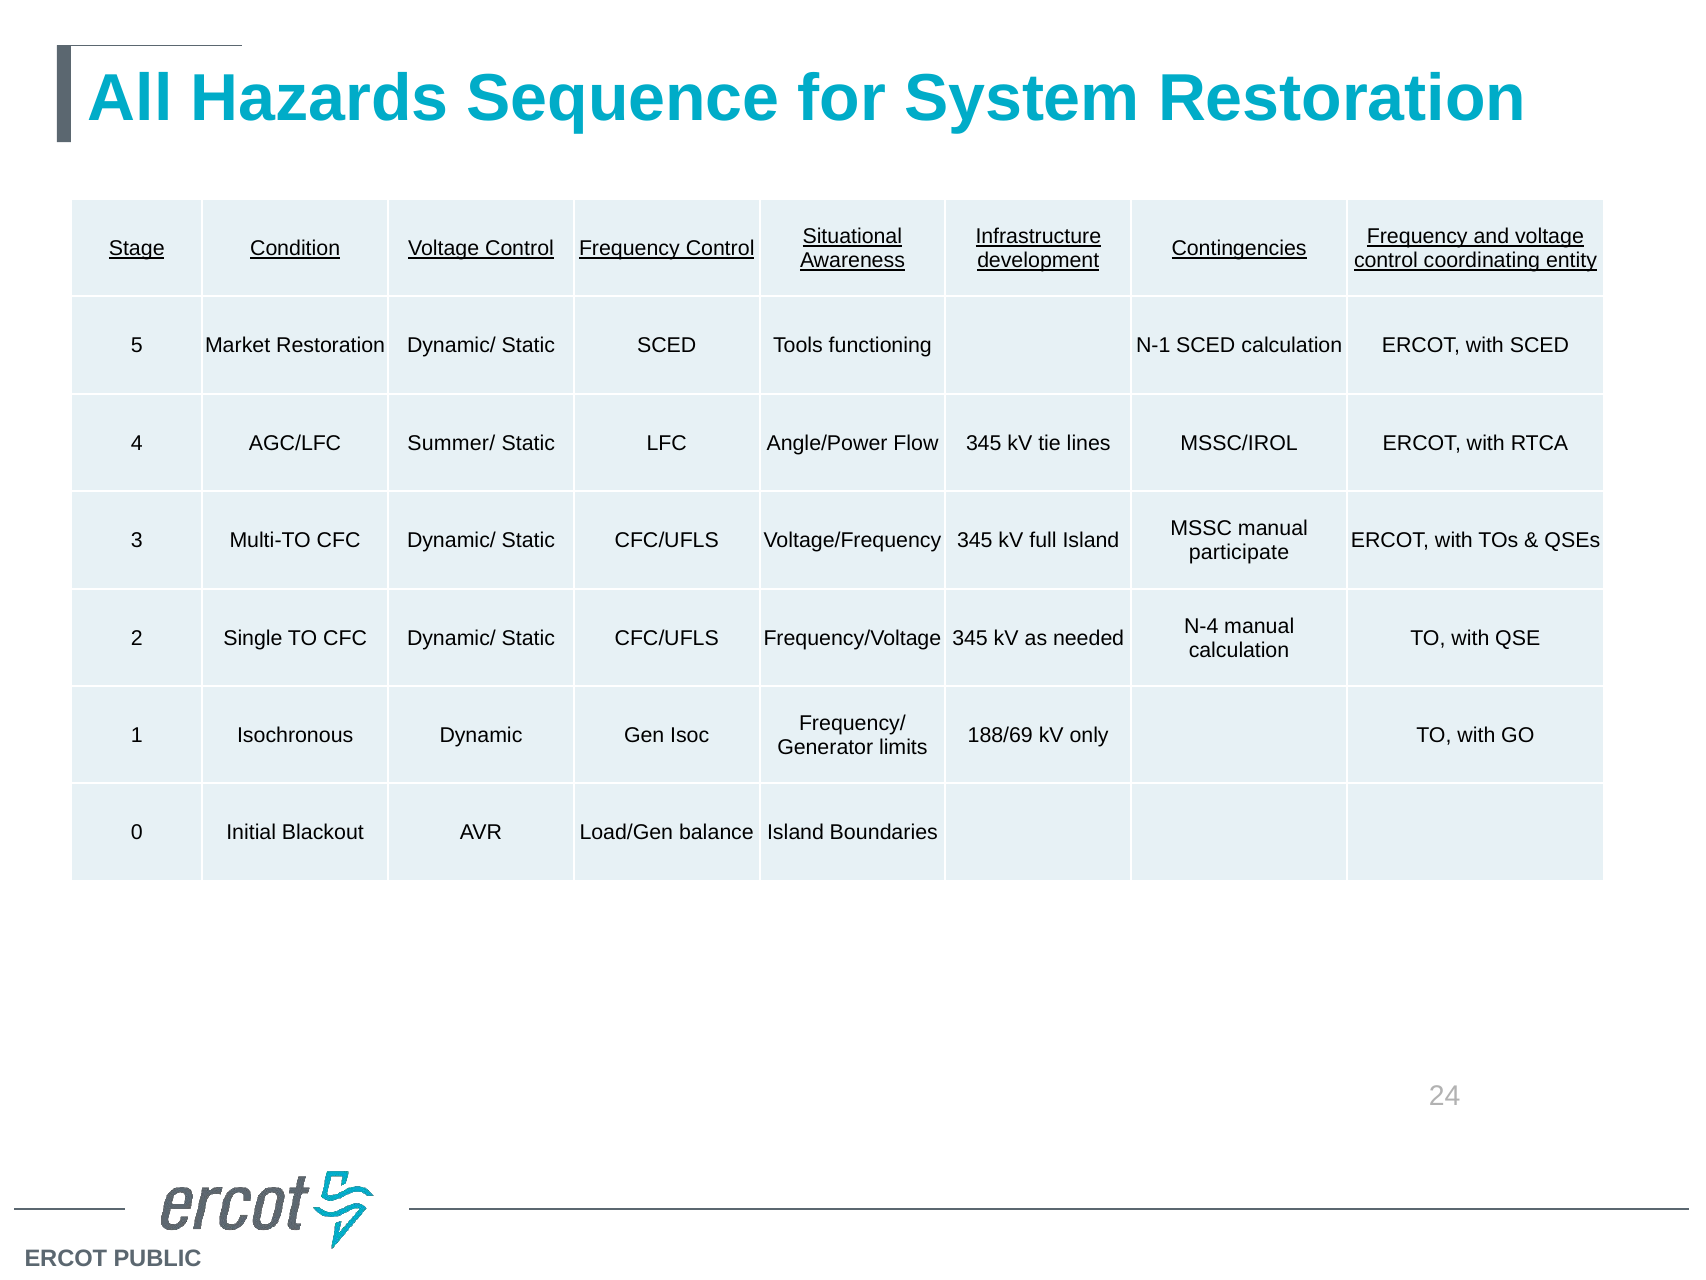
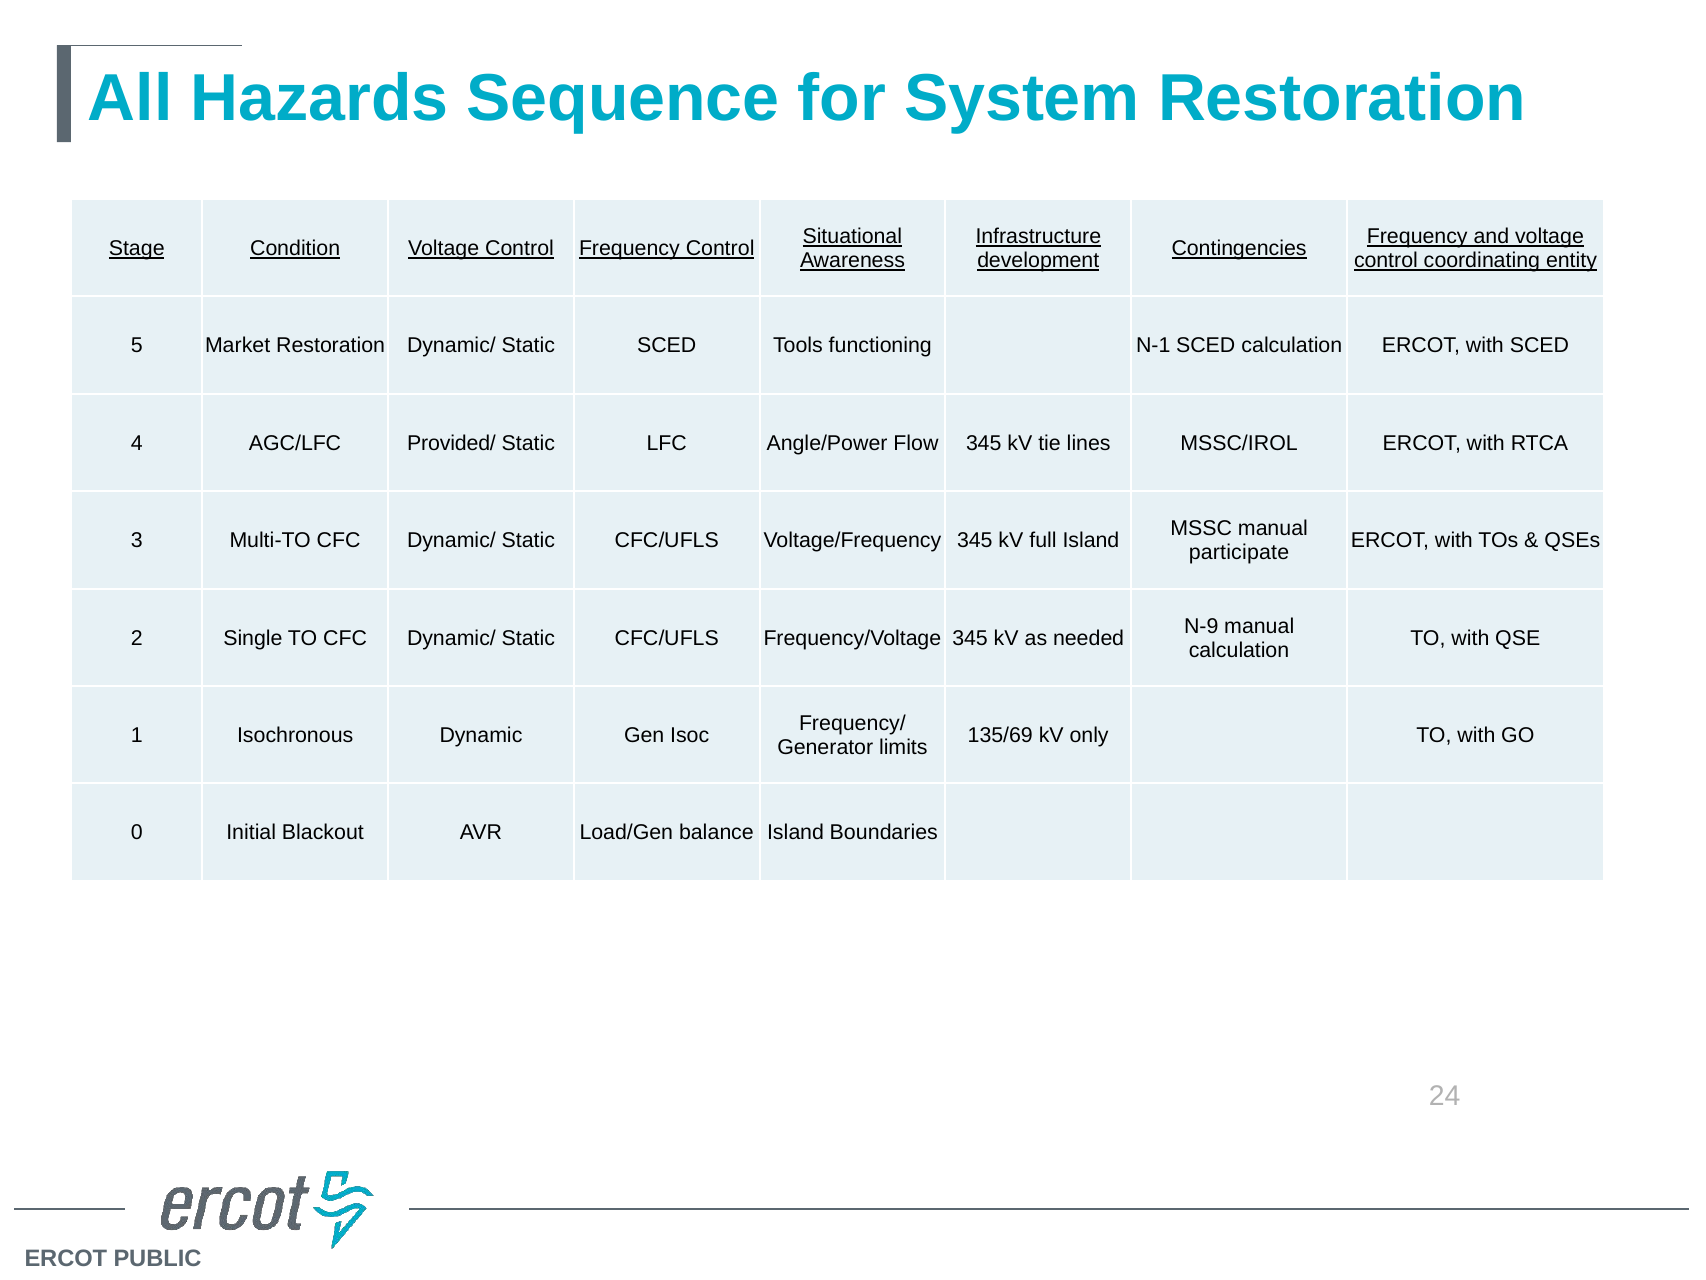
Summer/: Summer/ -> Provided/ (451, 443)
N-4: N-4 -> N-9 (1201, 626)
188/69: 188/69 -> 135/69 (1000, 735)
